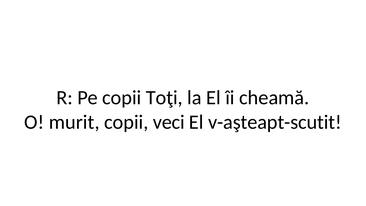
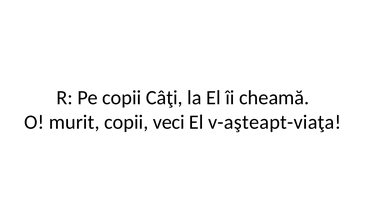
Toţi: Toţi -> Câţi (164, 98)
v-aşteapt-scutit: v-aşteapt-scutit -> v-aşteapt-viaţa (275, 122)
